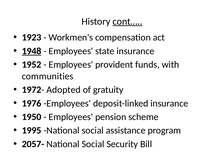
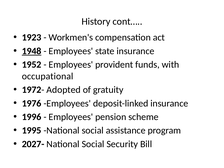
cont… underline: present -> none (128, 21)
communities: communities -> occupational (48, 76)
1950: 1950 -> 1996 (32, 117)
2057-: 2057- -> 2027- (33, 144)
